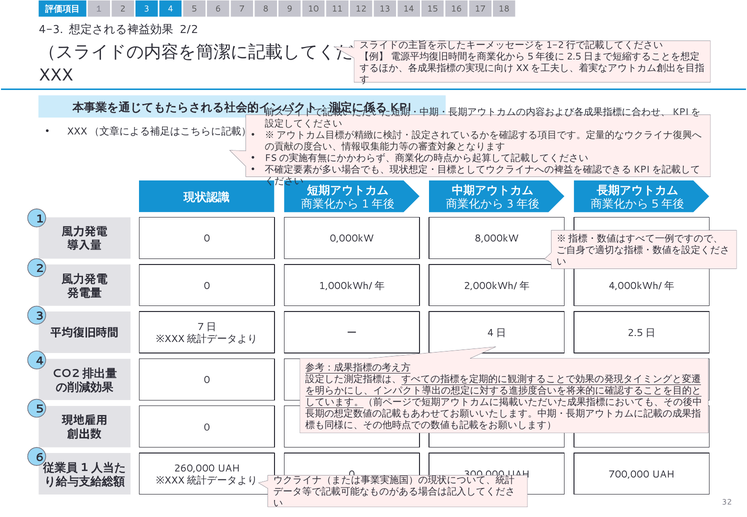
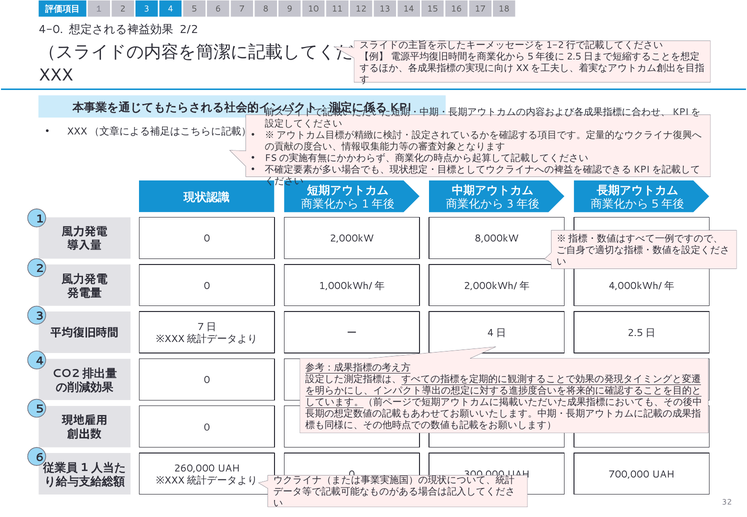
4-3: 4-3 -> 4-0 (51, 30)
0,000kW: 0,000kW -> 2,000kW (352, 239)
